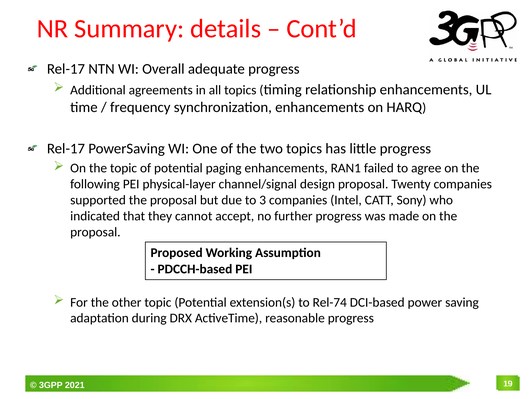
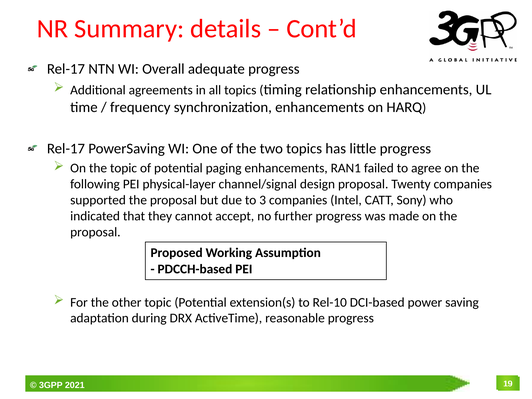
Rel-74: Rel-74 -> Rel-10 (330, 302)
